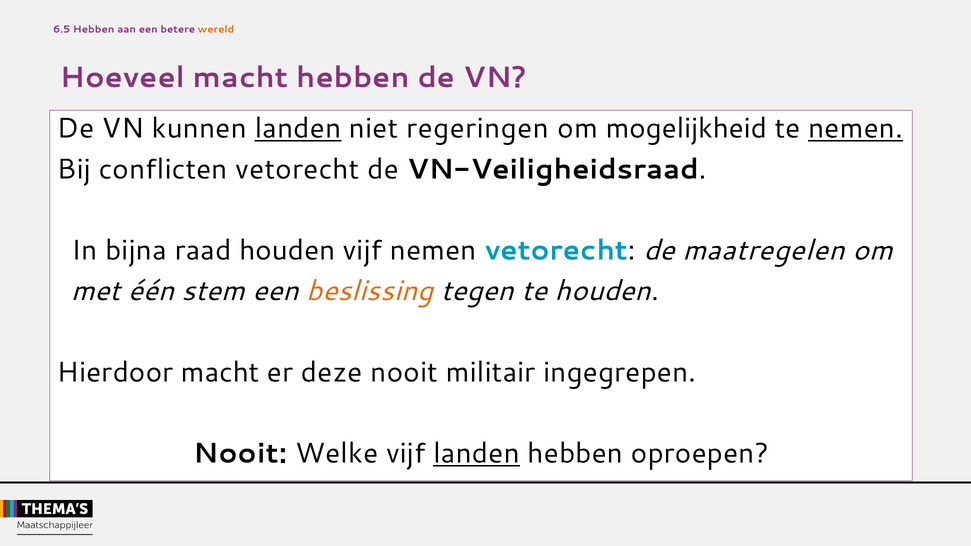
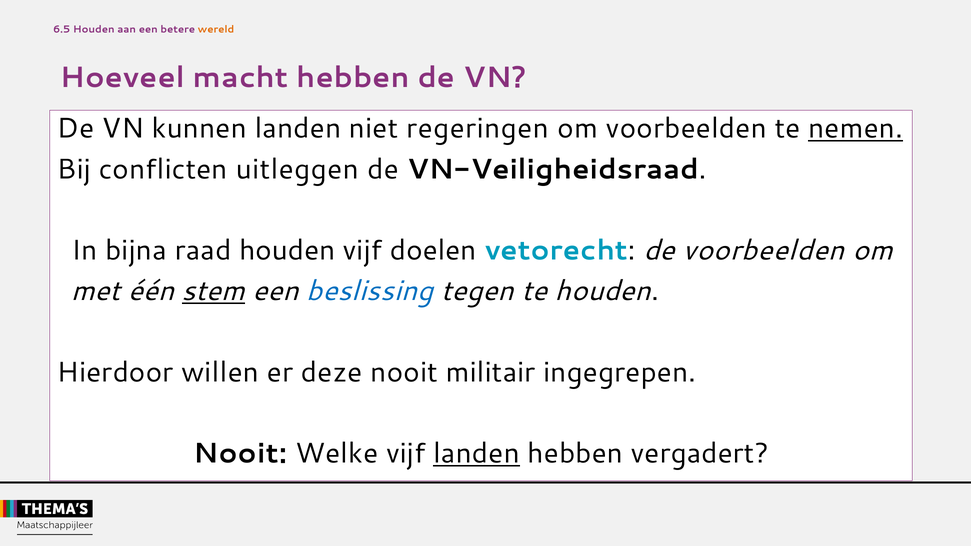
6.5 Hebben: Hebben -> Houden (94, 29)
landen underline: present -> none (298, 129)
om mogelijkheid: mogelijkheid -> voorbeelden (686, 129)
conflicten vetorecht: vetorecht -> uitleggen (297, 169)
vijf nemen: nemen -> doelen (433, 251)
de maatregelen: maatregelen -> voorbeelden (764, 251)
stem underline: none -> present (213, 291)
beslissing colour: orange -> blue (370, 291)
Hierdoor macht: macht -> willen (220, 373)
oproepen: oproepen -> vergadert (700, 454)
